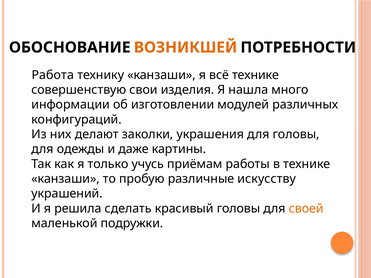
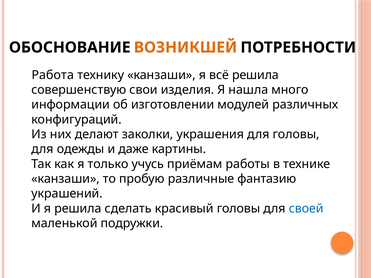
всё технике: технике -> решила (255, 75)
искусству: искусству -> фантазию (267, 179)
своей colour: orange -> blue (306, 209)
